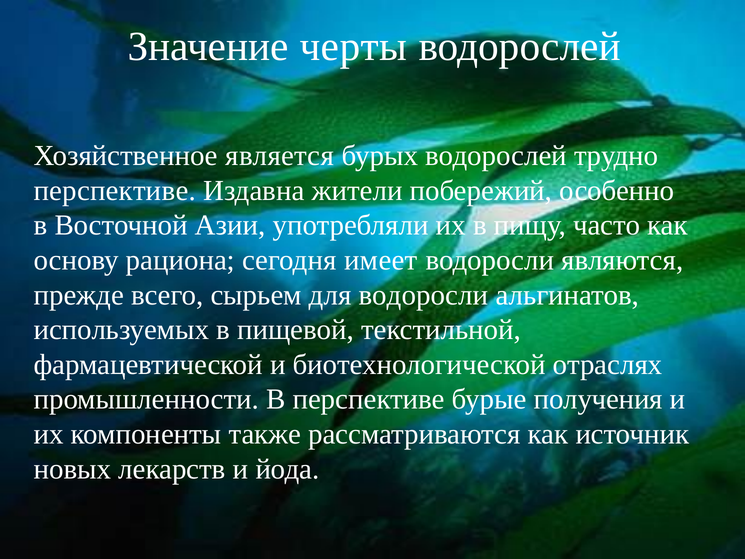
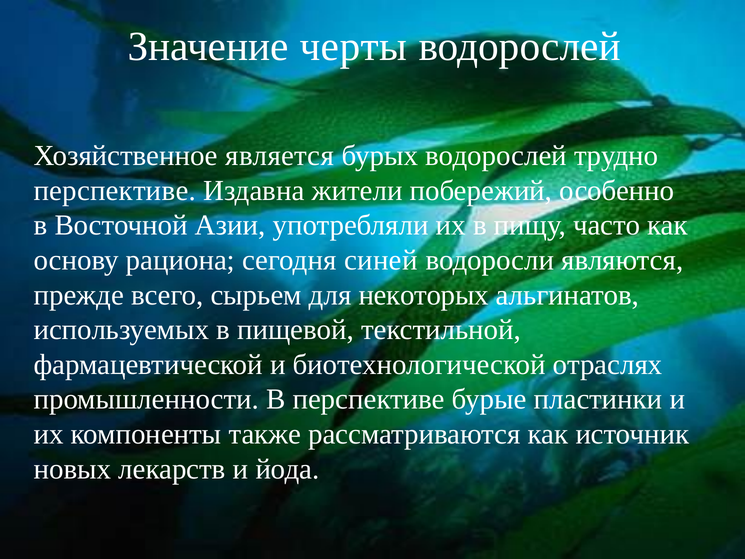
имеет: имеет -> синей (381, 260)
для водоросли: водоросли -> некоторых (424, 295)
получения: получения -> пластинки (598, 399)
